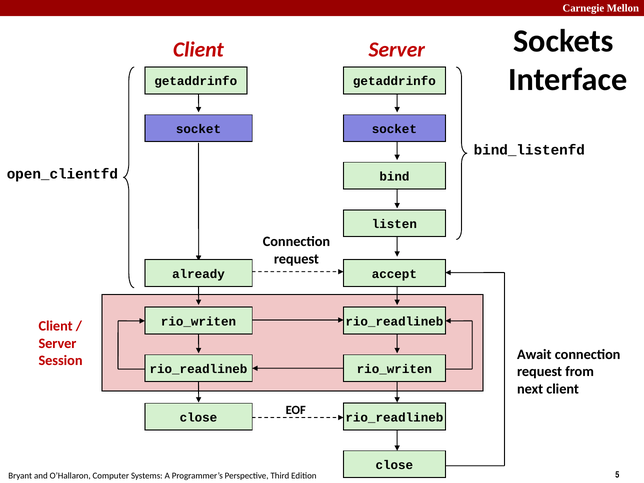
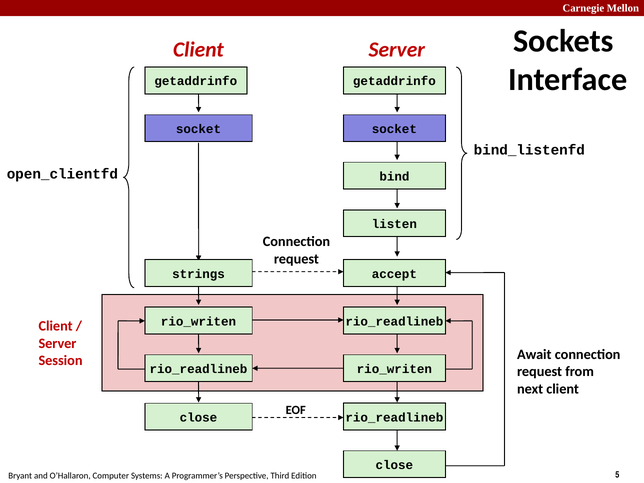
already: already -> strings (199, 274)
